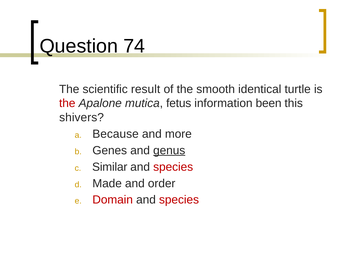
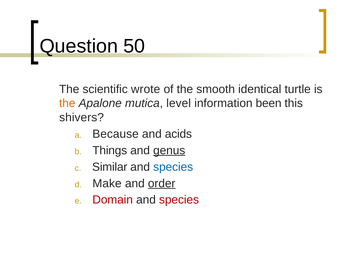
74: 74 -> 50 (134, 46)
result: result -> wrote (146, 89)
the colour: red -> orange (67, 103)
fetus: fetus -> level (179, 103)
more: more -> acids (178, 134)
Genes: Genes -> Things (110, 150)
species colour: red -> blue (173, 167)
Made: Made -> Make (107, 183)
order underline: none -> present (162, 183)
